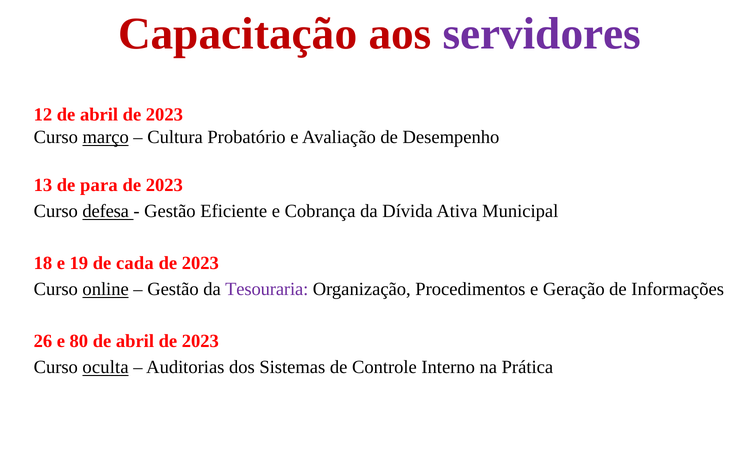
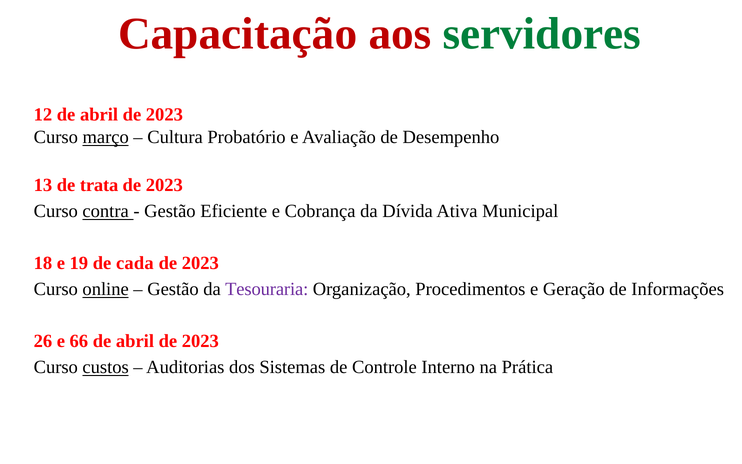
servidores colour: purple -> green (542, 34)
para: para -> trata (99, 185)
defesa: defesa -> contra (106, 211)
80: 80 -> 66 (79, 341)
oculta: oculta -> custos (106, 367)
